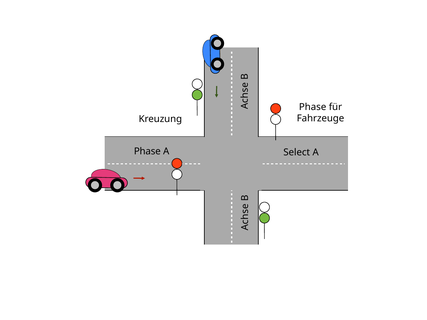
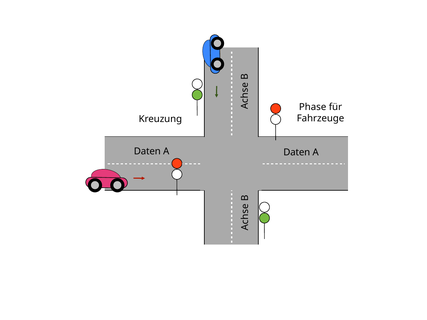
Phase: Phase -> Daten (147, 151)
A Select: Select -> Daten (297, 153)
